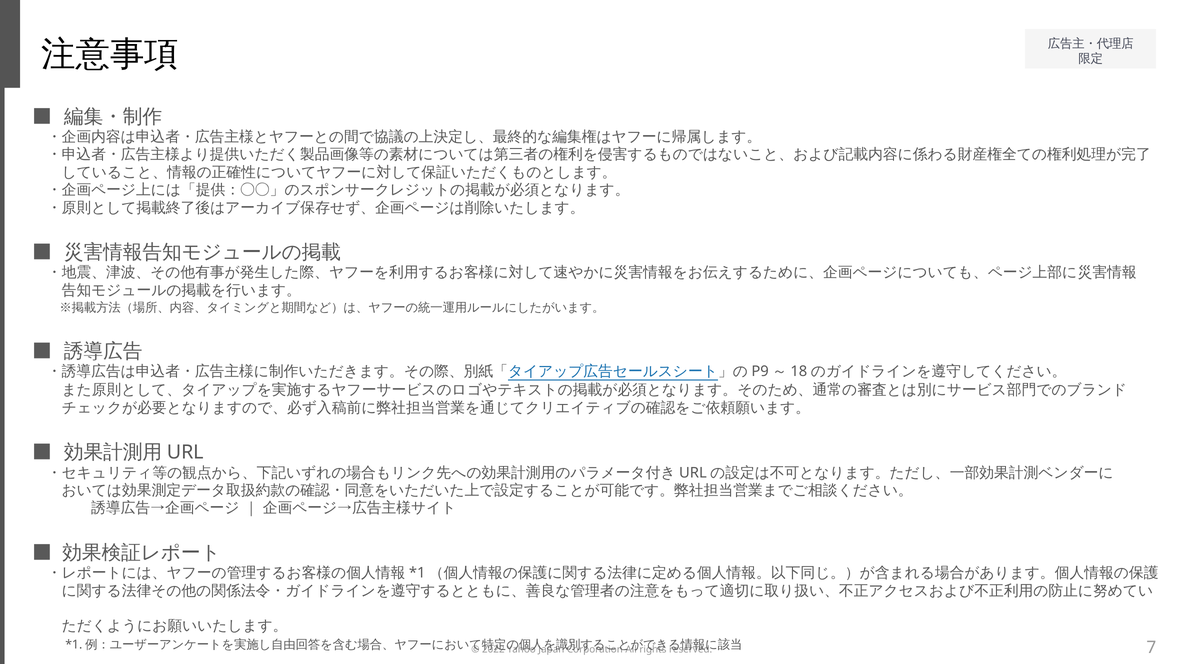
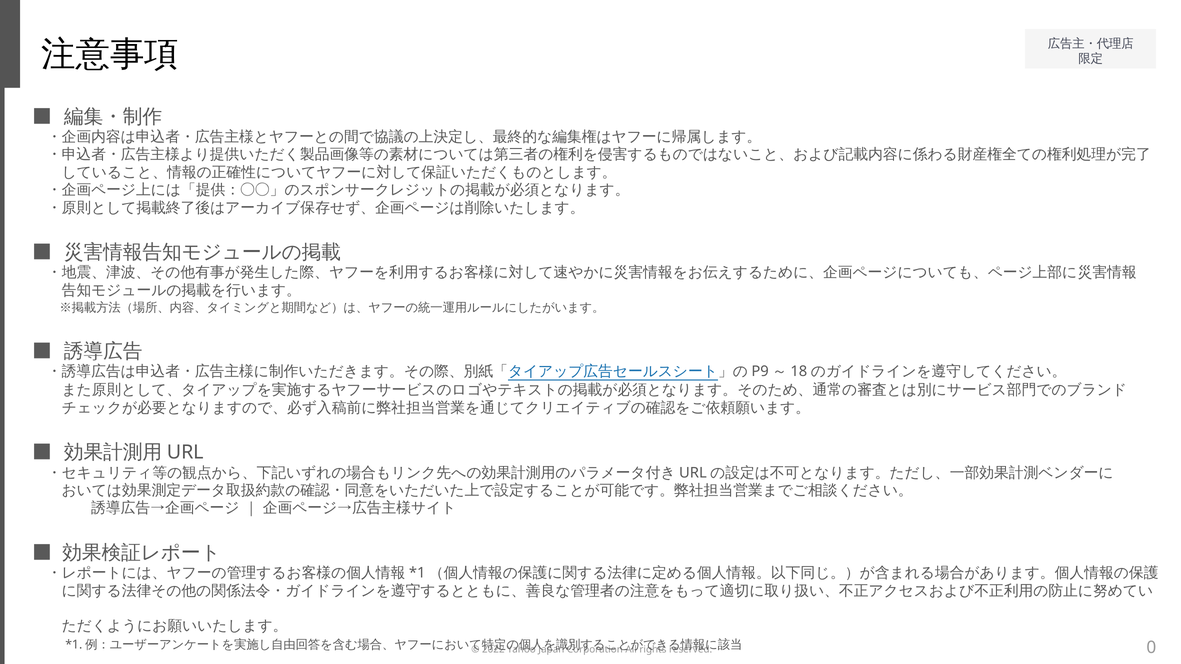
7: 7 -> 0 (1151, 648)
